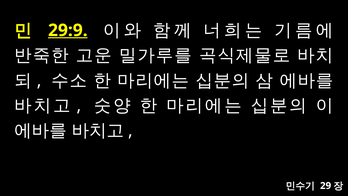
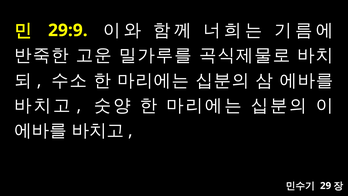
29:9 underline: present -> none (68, 30)
